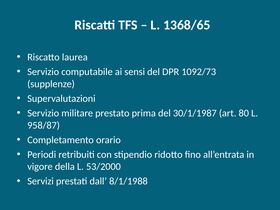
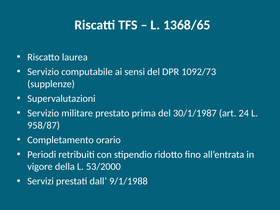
80: 80 -> 24 (244, 113)
8/1/1988: 8/1/1988 -> 9/1/1988 (128, 181)
